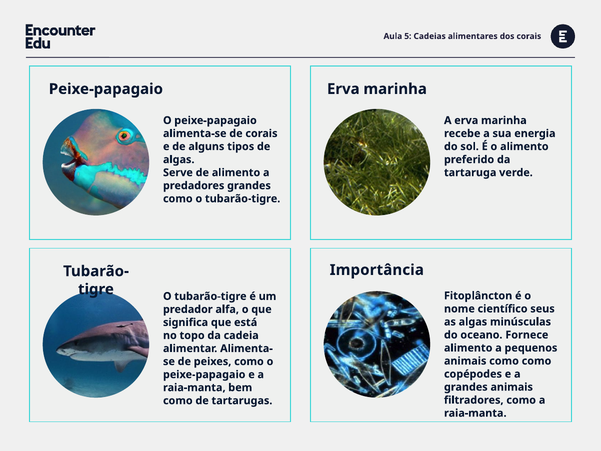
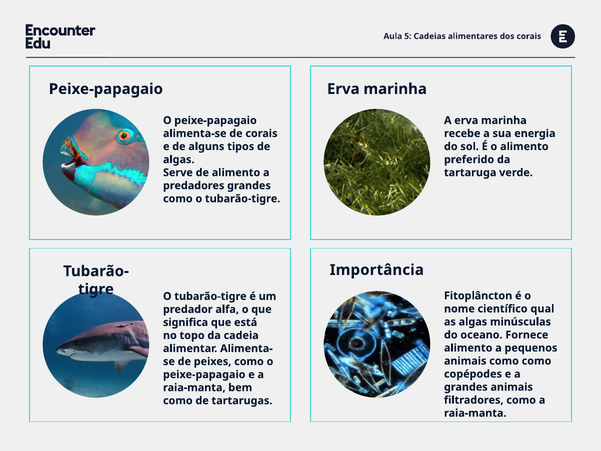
seus: seus -> qual (542, 309)
